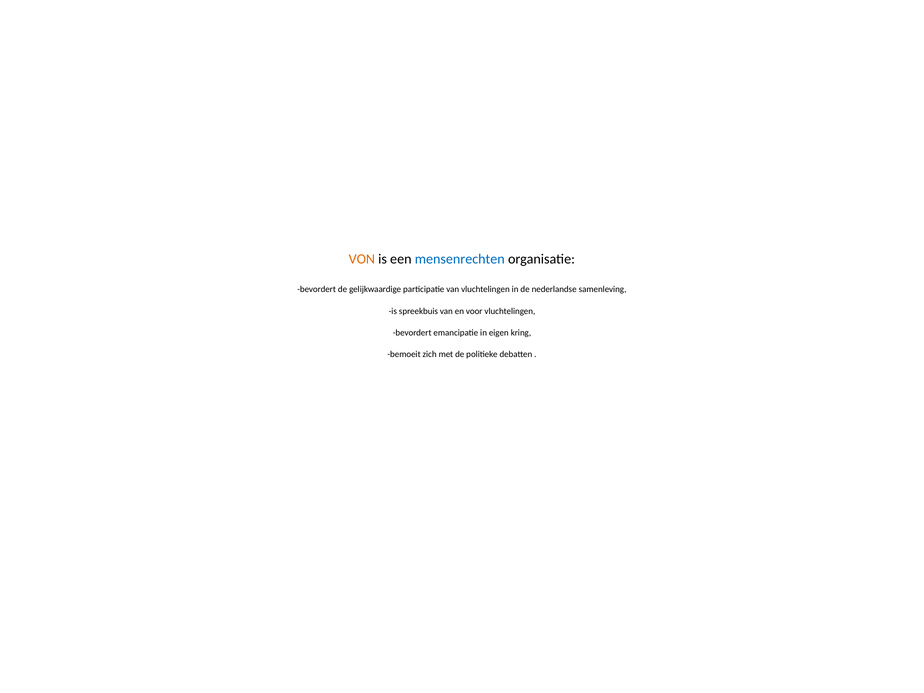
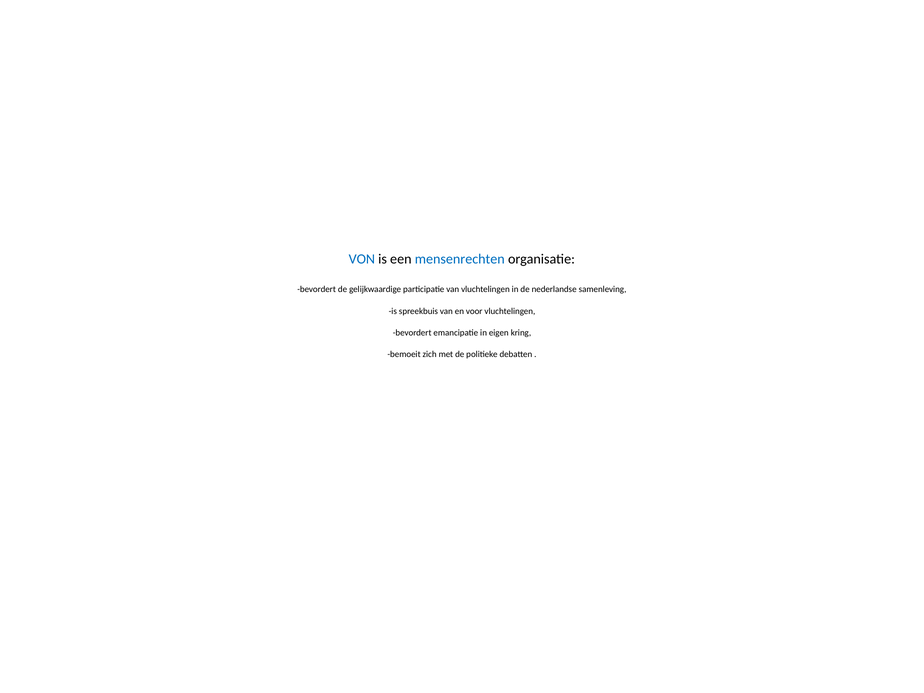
VON colour: orange -> blue (362, 259)
